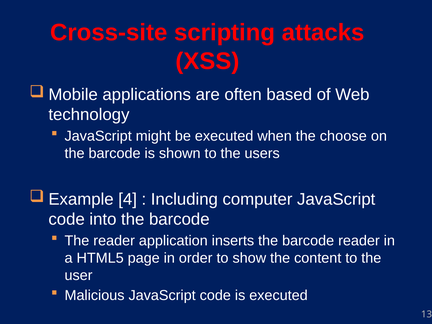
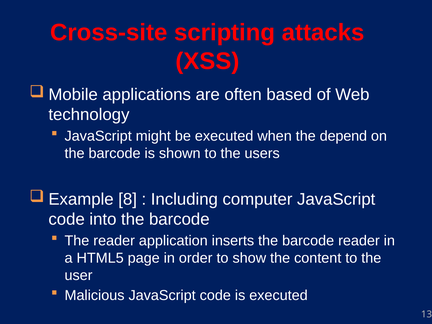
choose: choose -> depend (343, 136)
4: 4 -> 8 (128, 199)
